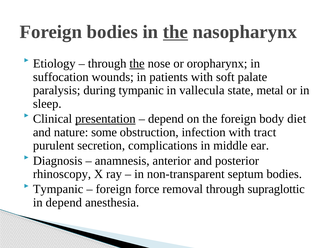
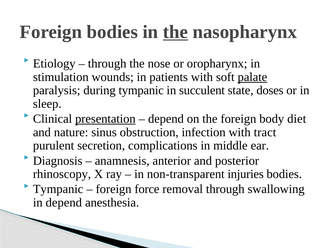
the underline: present -> none (137, 63)
suffocation: suffocation -> stimulation (61, 77)
palate underline: none -> present (252, 77)
vallecula: vallecula -> succulent (202, 90)
metal: metal -> doses (270, 90)
some: some -> sinus (104, 132)
septum: septum -> injuries (246, 174)
supraglottic: supraglottic -> swallowing (276, 189)
